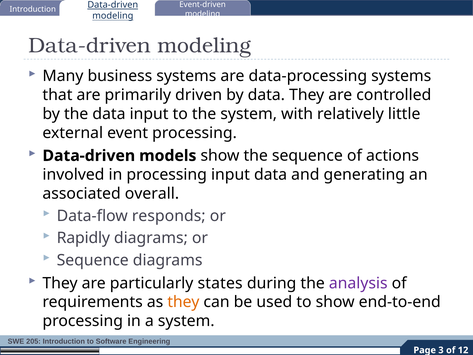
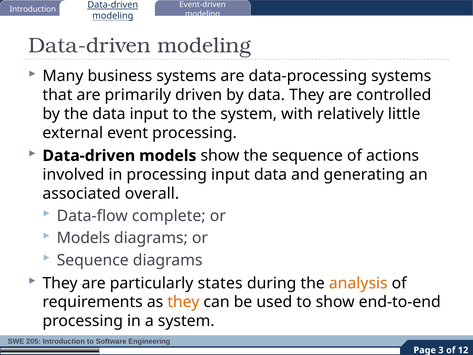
responds: responds -> complete (169, 216)
Rapidly: Rapidly -> Models (83, 238)
analysis colour: purple -> orange (358, 283)
